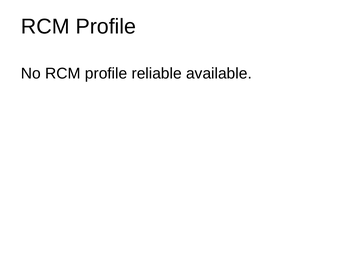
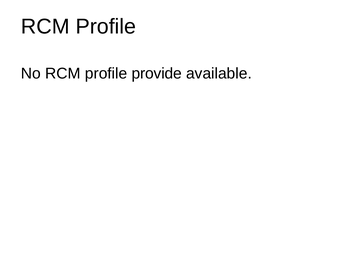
reliable: reliable -> provide (157, 73)
